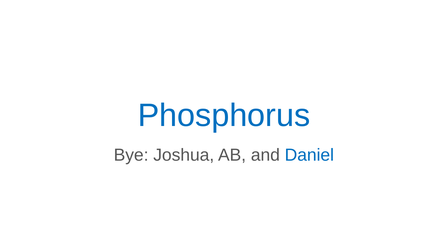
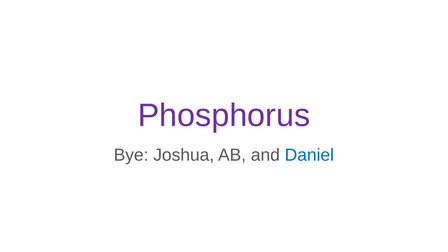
Phosphorus colour: blue -> purple (224, 115)
